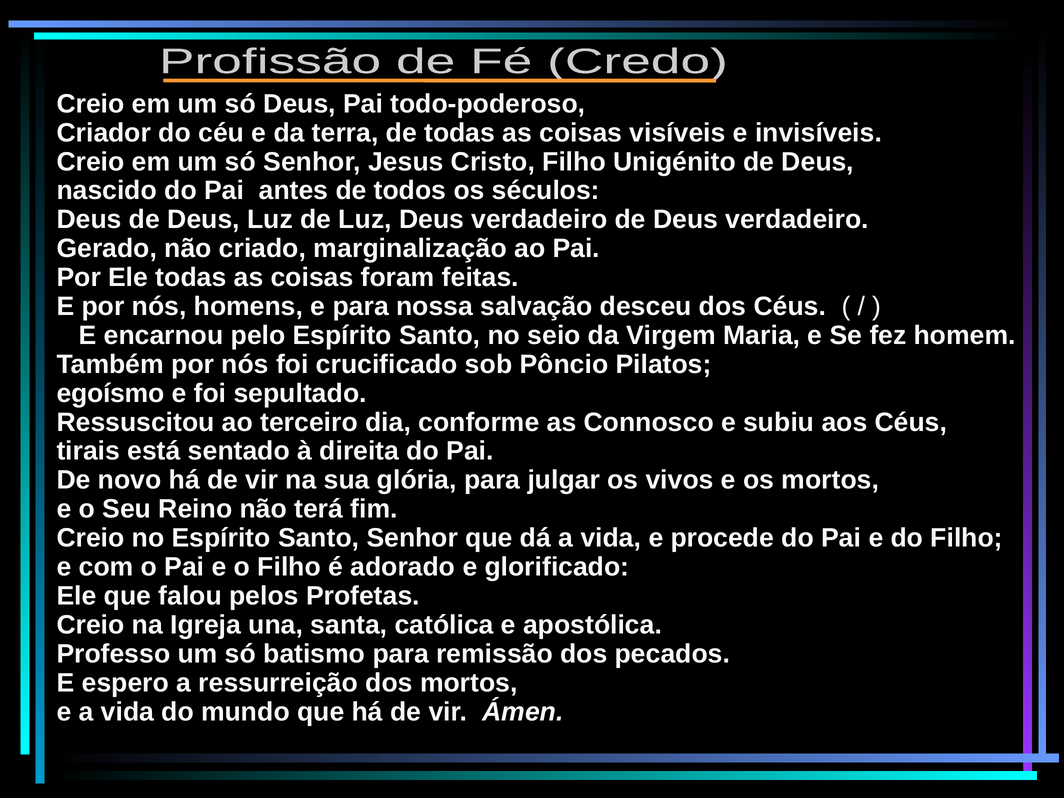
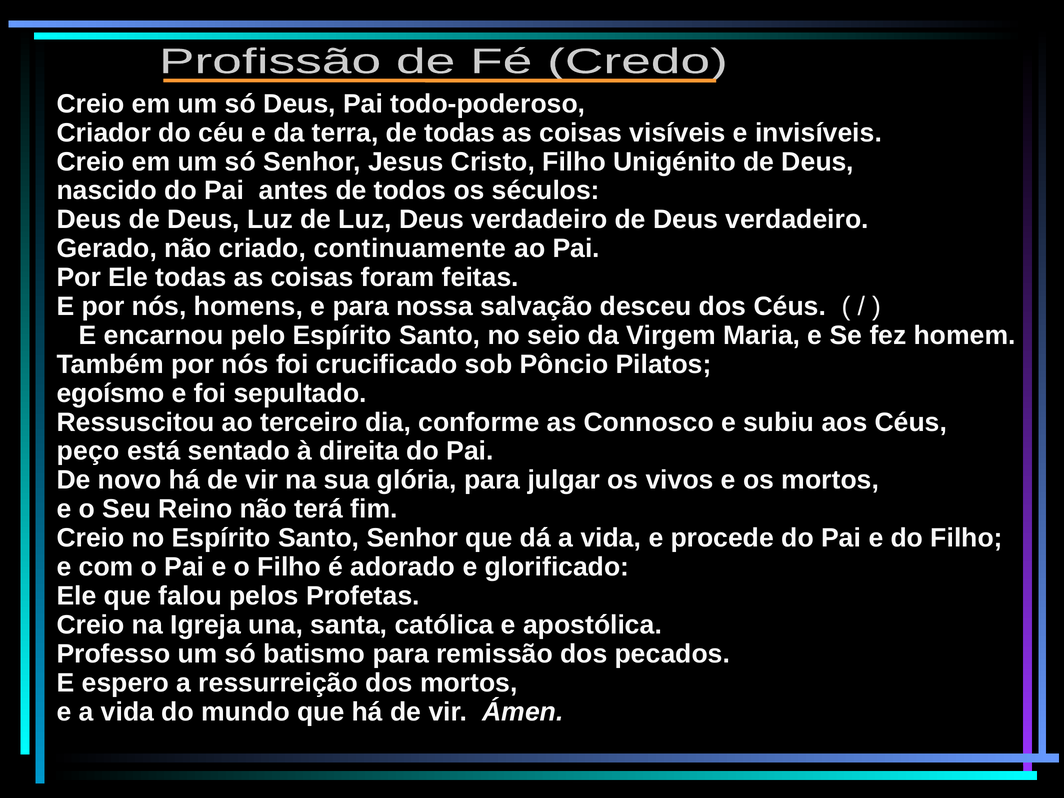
marginalização: marginalização -> continuamente (410, 249)
tirais: tirais -> peço (88, 451)
